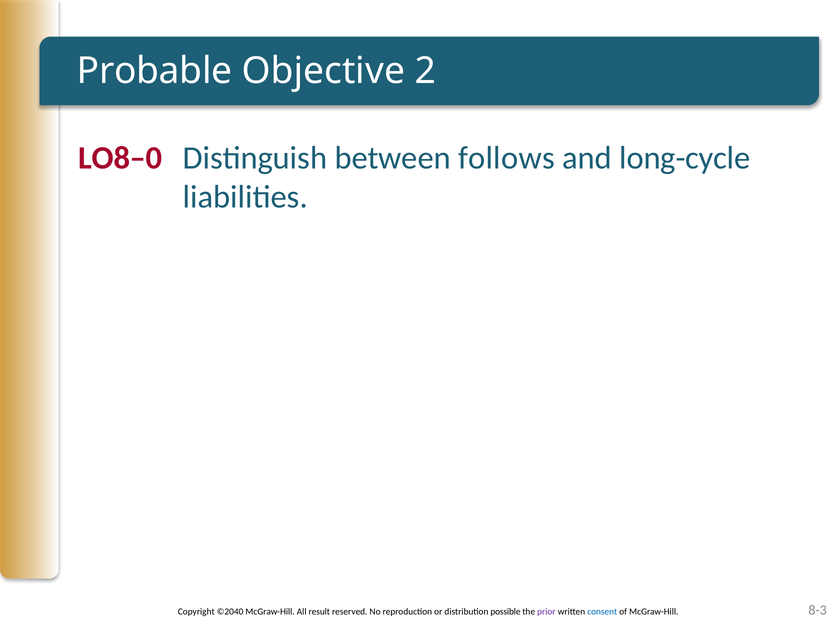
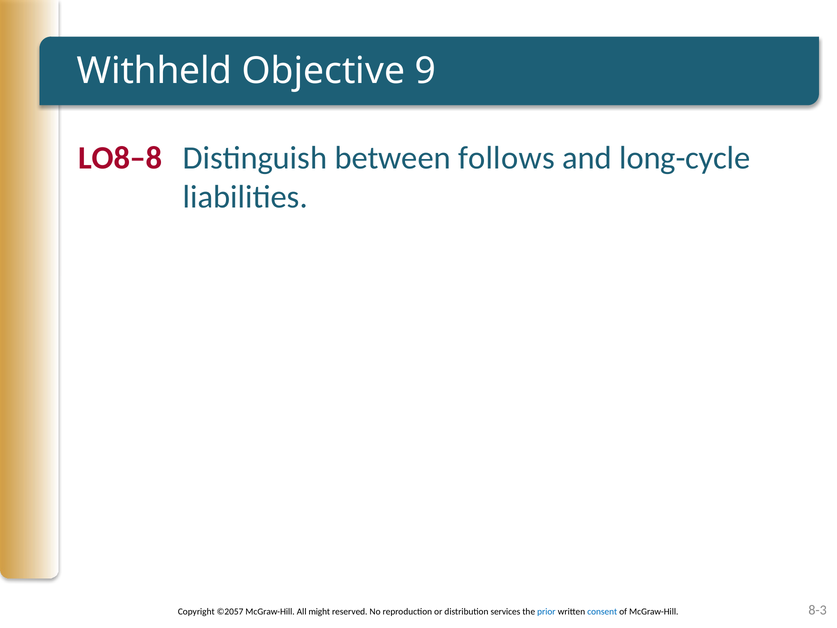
Probable: Probable -> Withheld (155, 71)
2: 2 -> 9 (425, 71)
LO8–0: LO8–0 -> LO8–8 (120, 158)
©2040: ©2040 -> ©2057 (230, 611)
result: result -> might (319, 611)
possible: possible -> services (505, 611)
prior colour: purple -> blue (546, 611)
